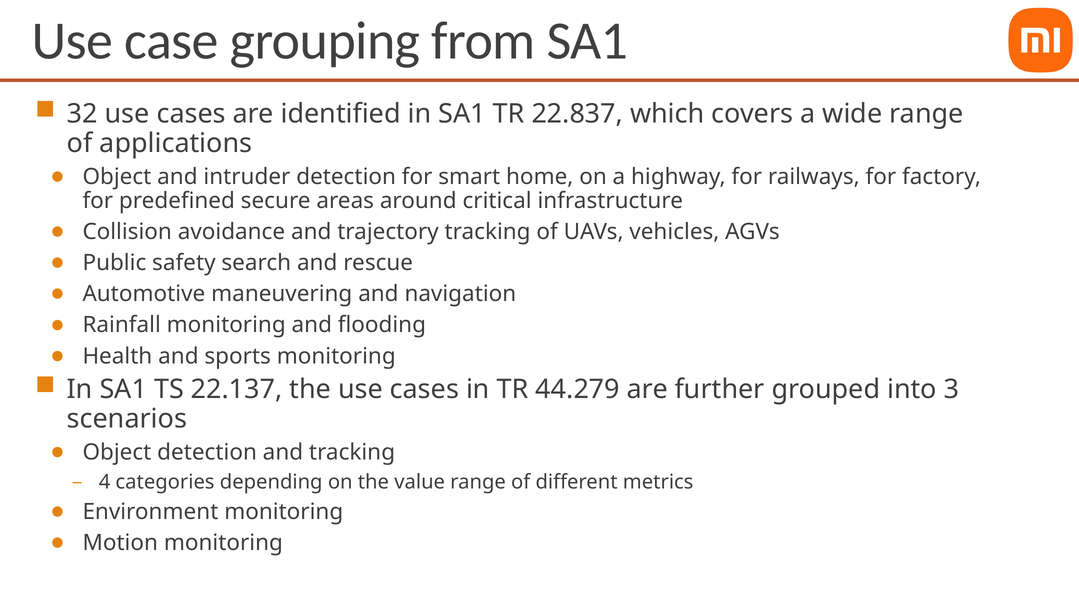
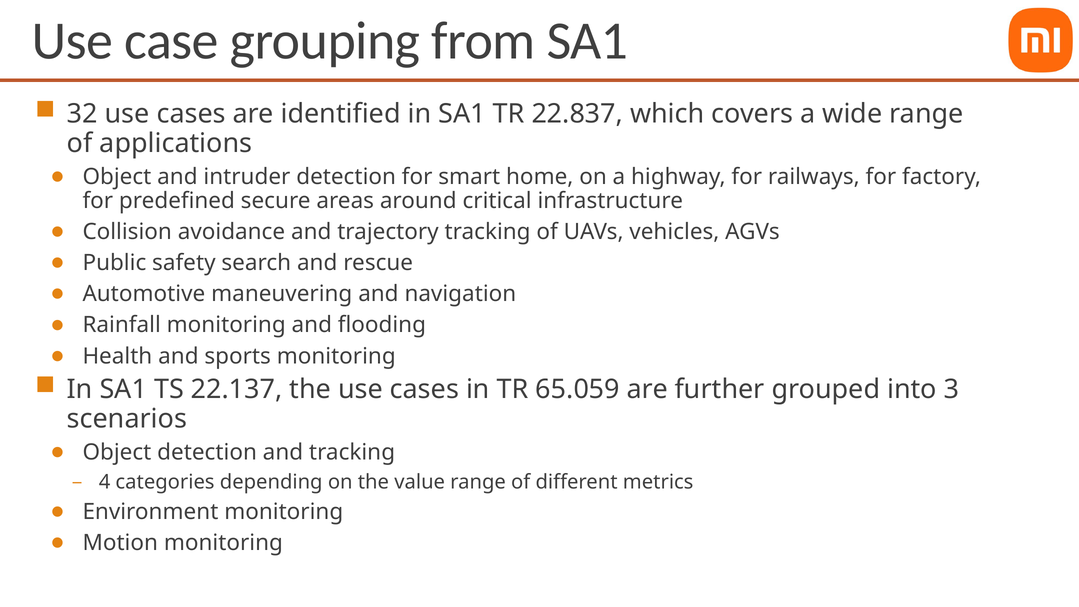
44.279: 44.279 -> 65.059 (578, 390)
